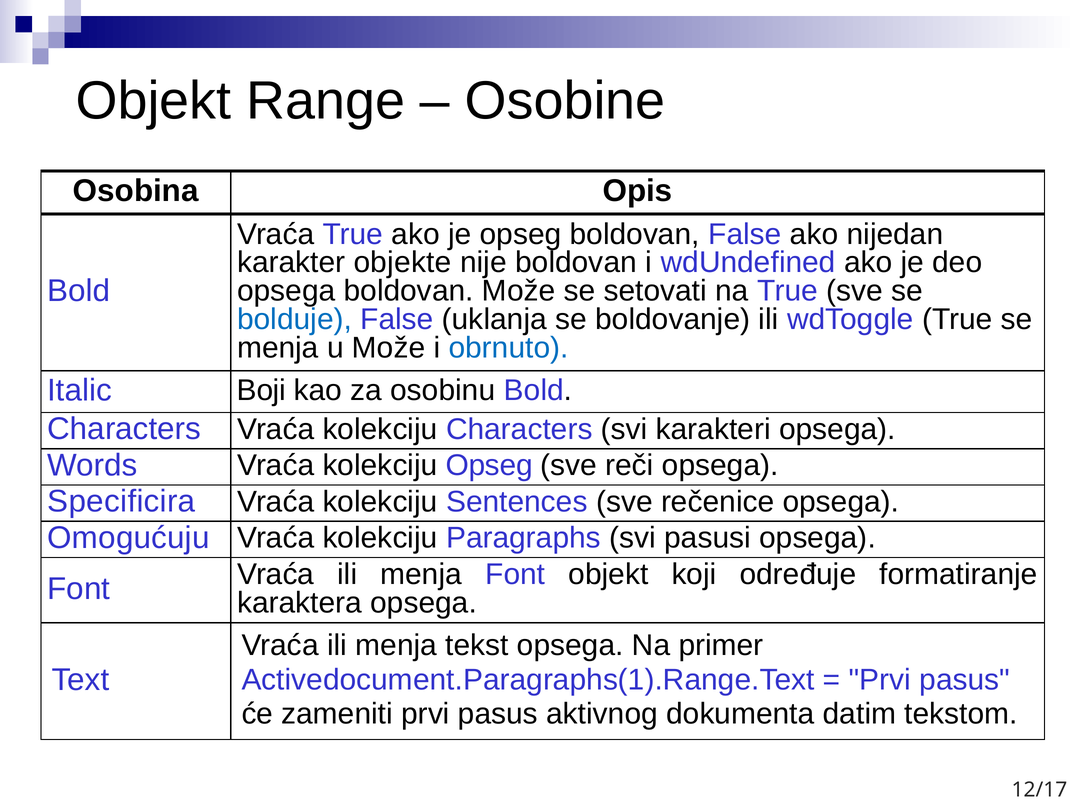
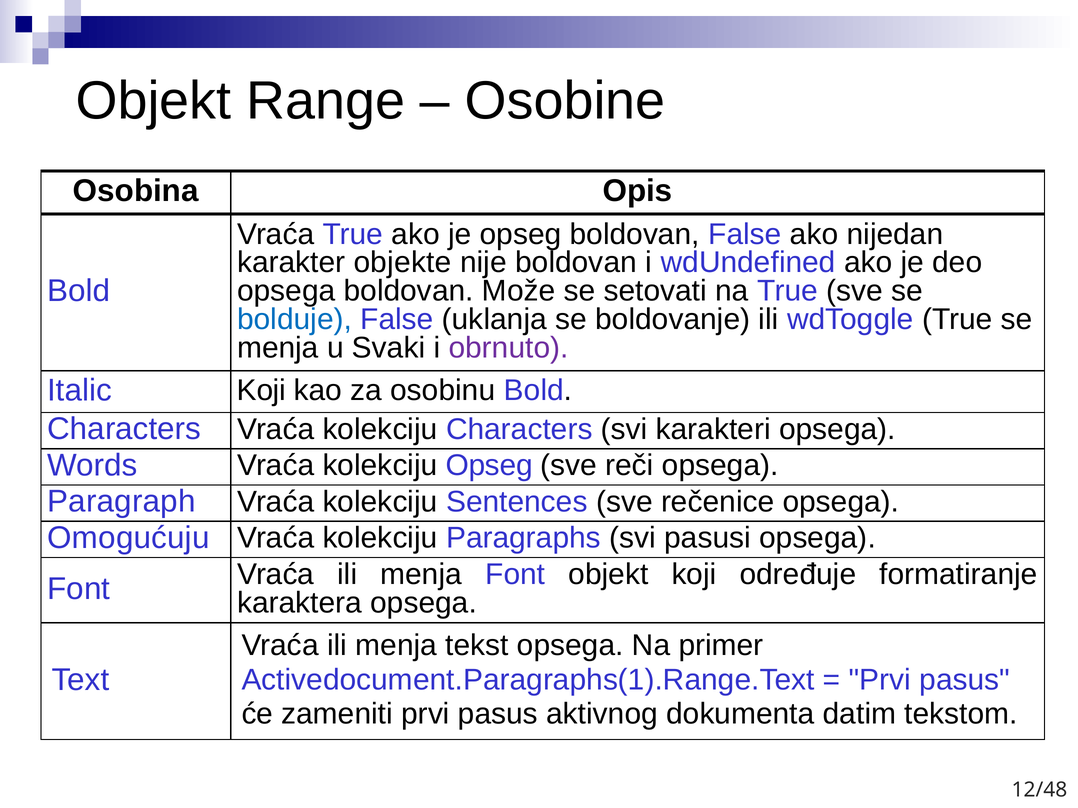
u Može: Može -> Svaki (389, 348)
obrnuto colour: blue -> purple (509, 348)
Italic Boji: Boji -> Koji (261, 390)
Specificira: Specificira -> Paragraph (121, 502)
12/17: 12/17 -> 12/48 (1039, 790)
